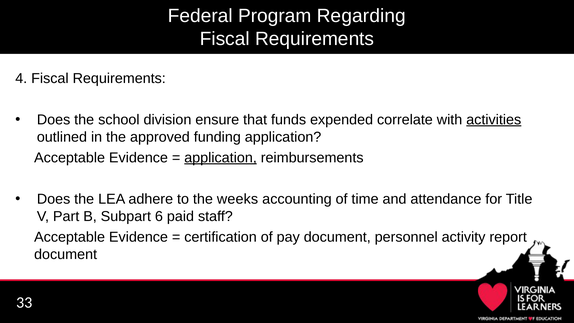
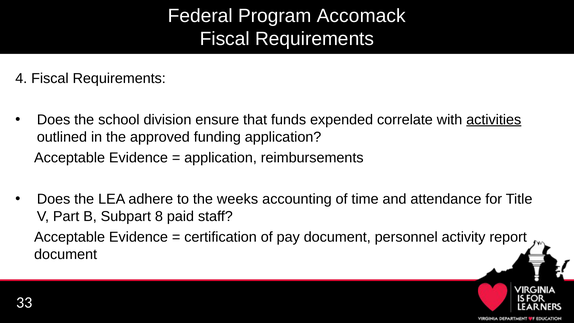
Regarding: Regarding -> Accomack (361, 16)
application underline: present -> none (221, 158)
6: 6 -> 8 (159, 216)
